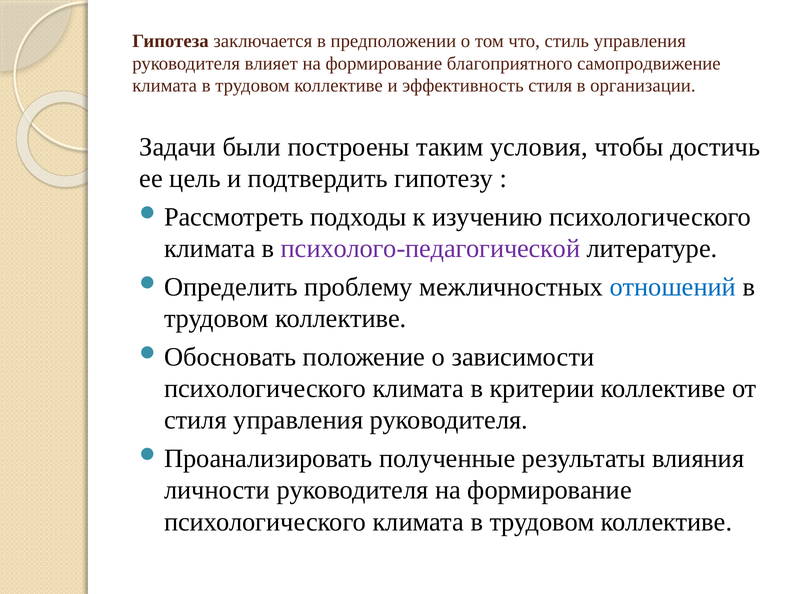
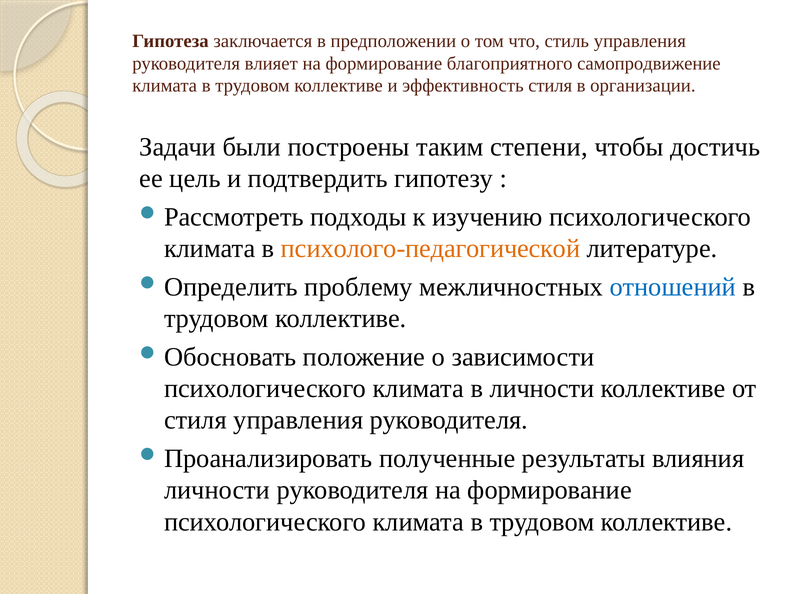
условия: условия -> степени (539, 147)
психолого-педагогической colour: purple -> orange (431, 249)
в критерии: критерии -> личности (542, 389)
